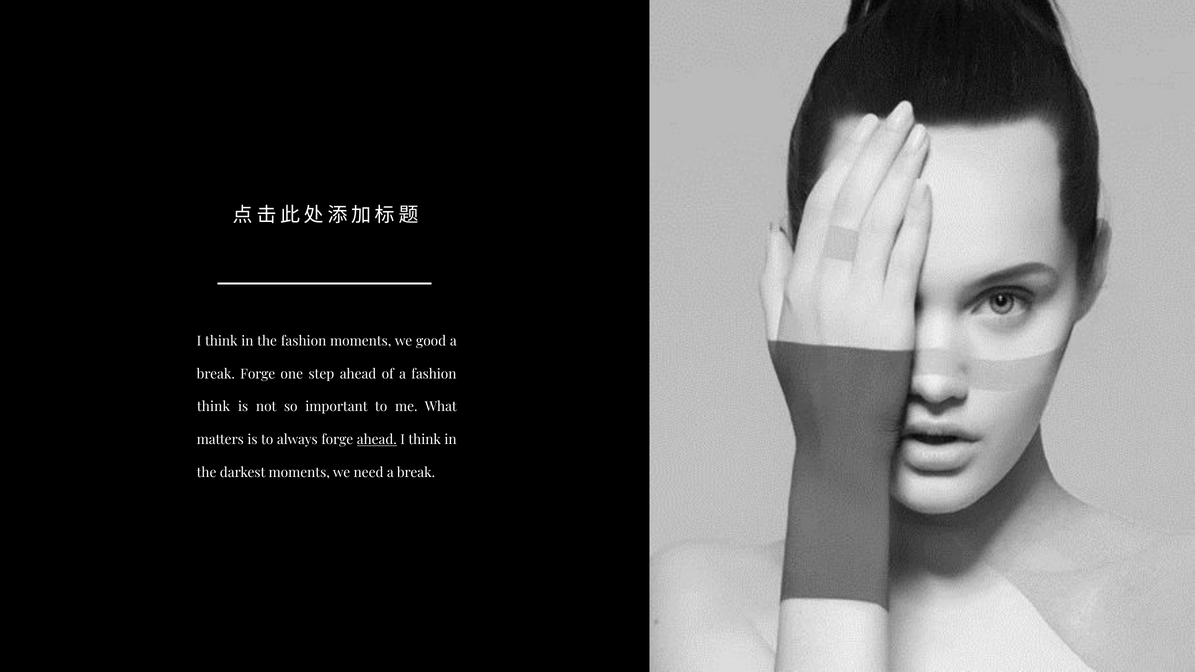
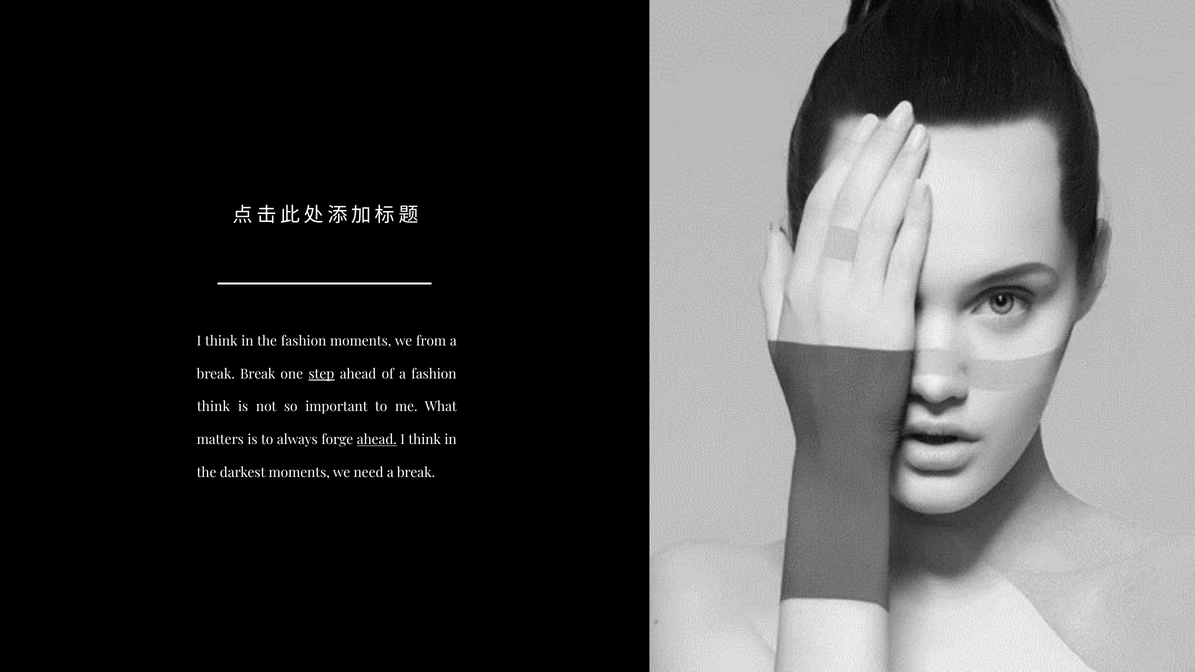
good: good -> from (431, 341)
break Forge: Forge -> Break (258, 374)
step underline: none -> present (321, 374)
